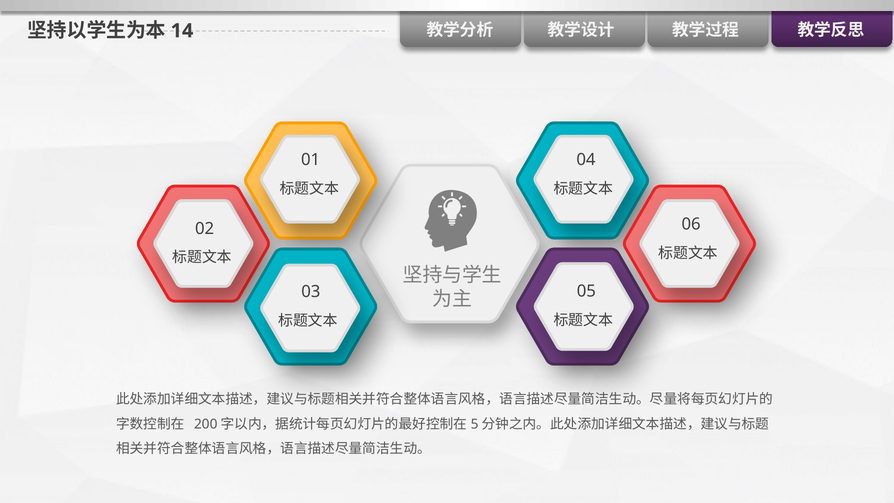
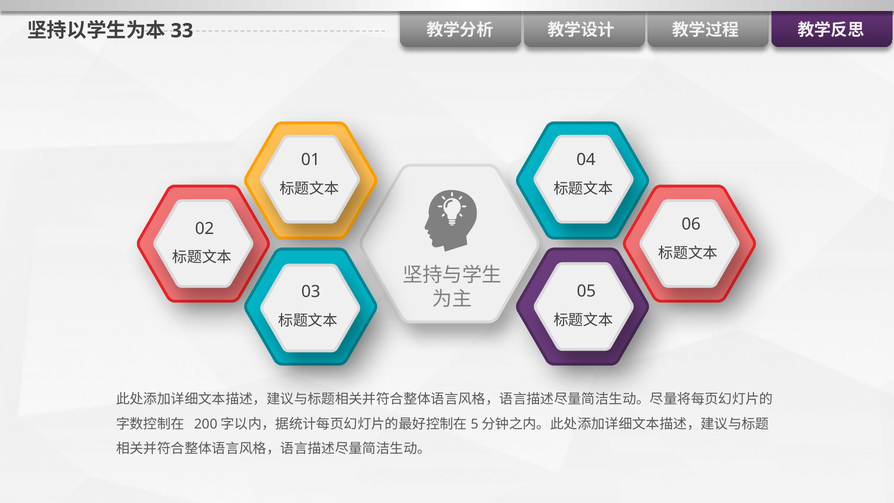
14: 14 -> 33 (182, 31)
